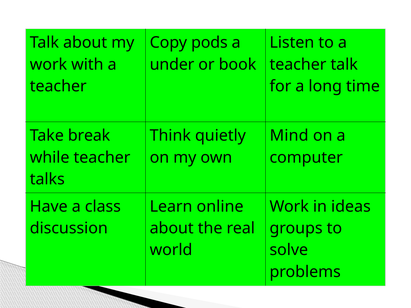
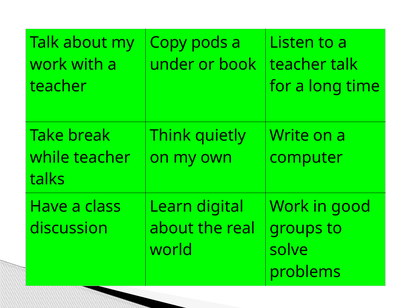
Mind: Mind -> Write (289, 136)
online: online -> digital (220, 207)
ideas: ideas -> good (351, 207)
